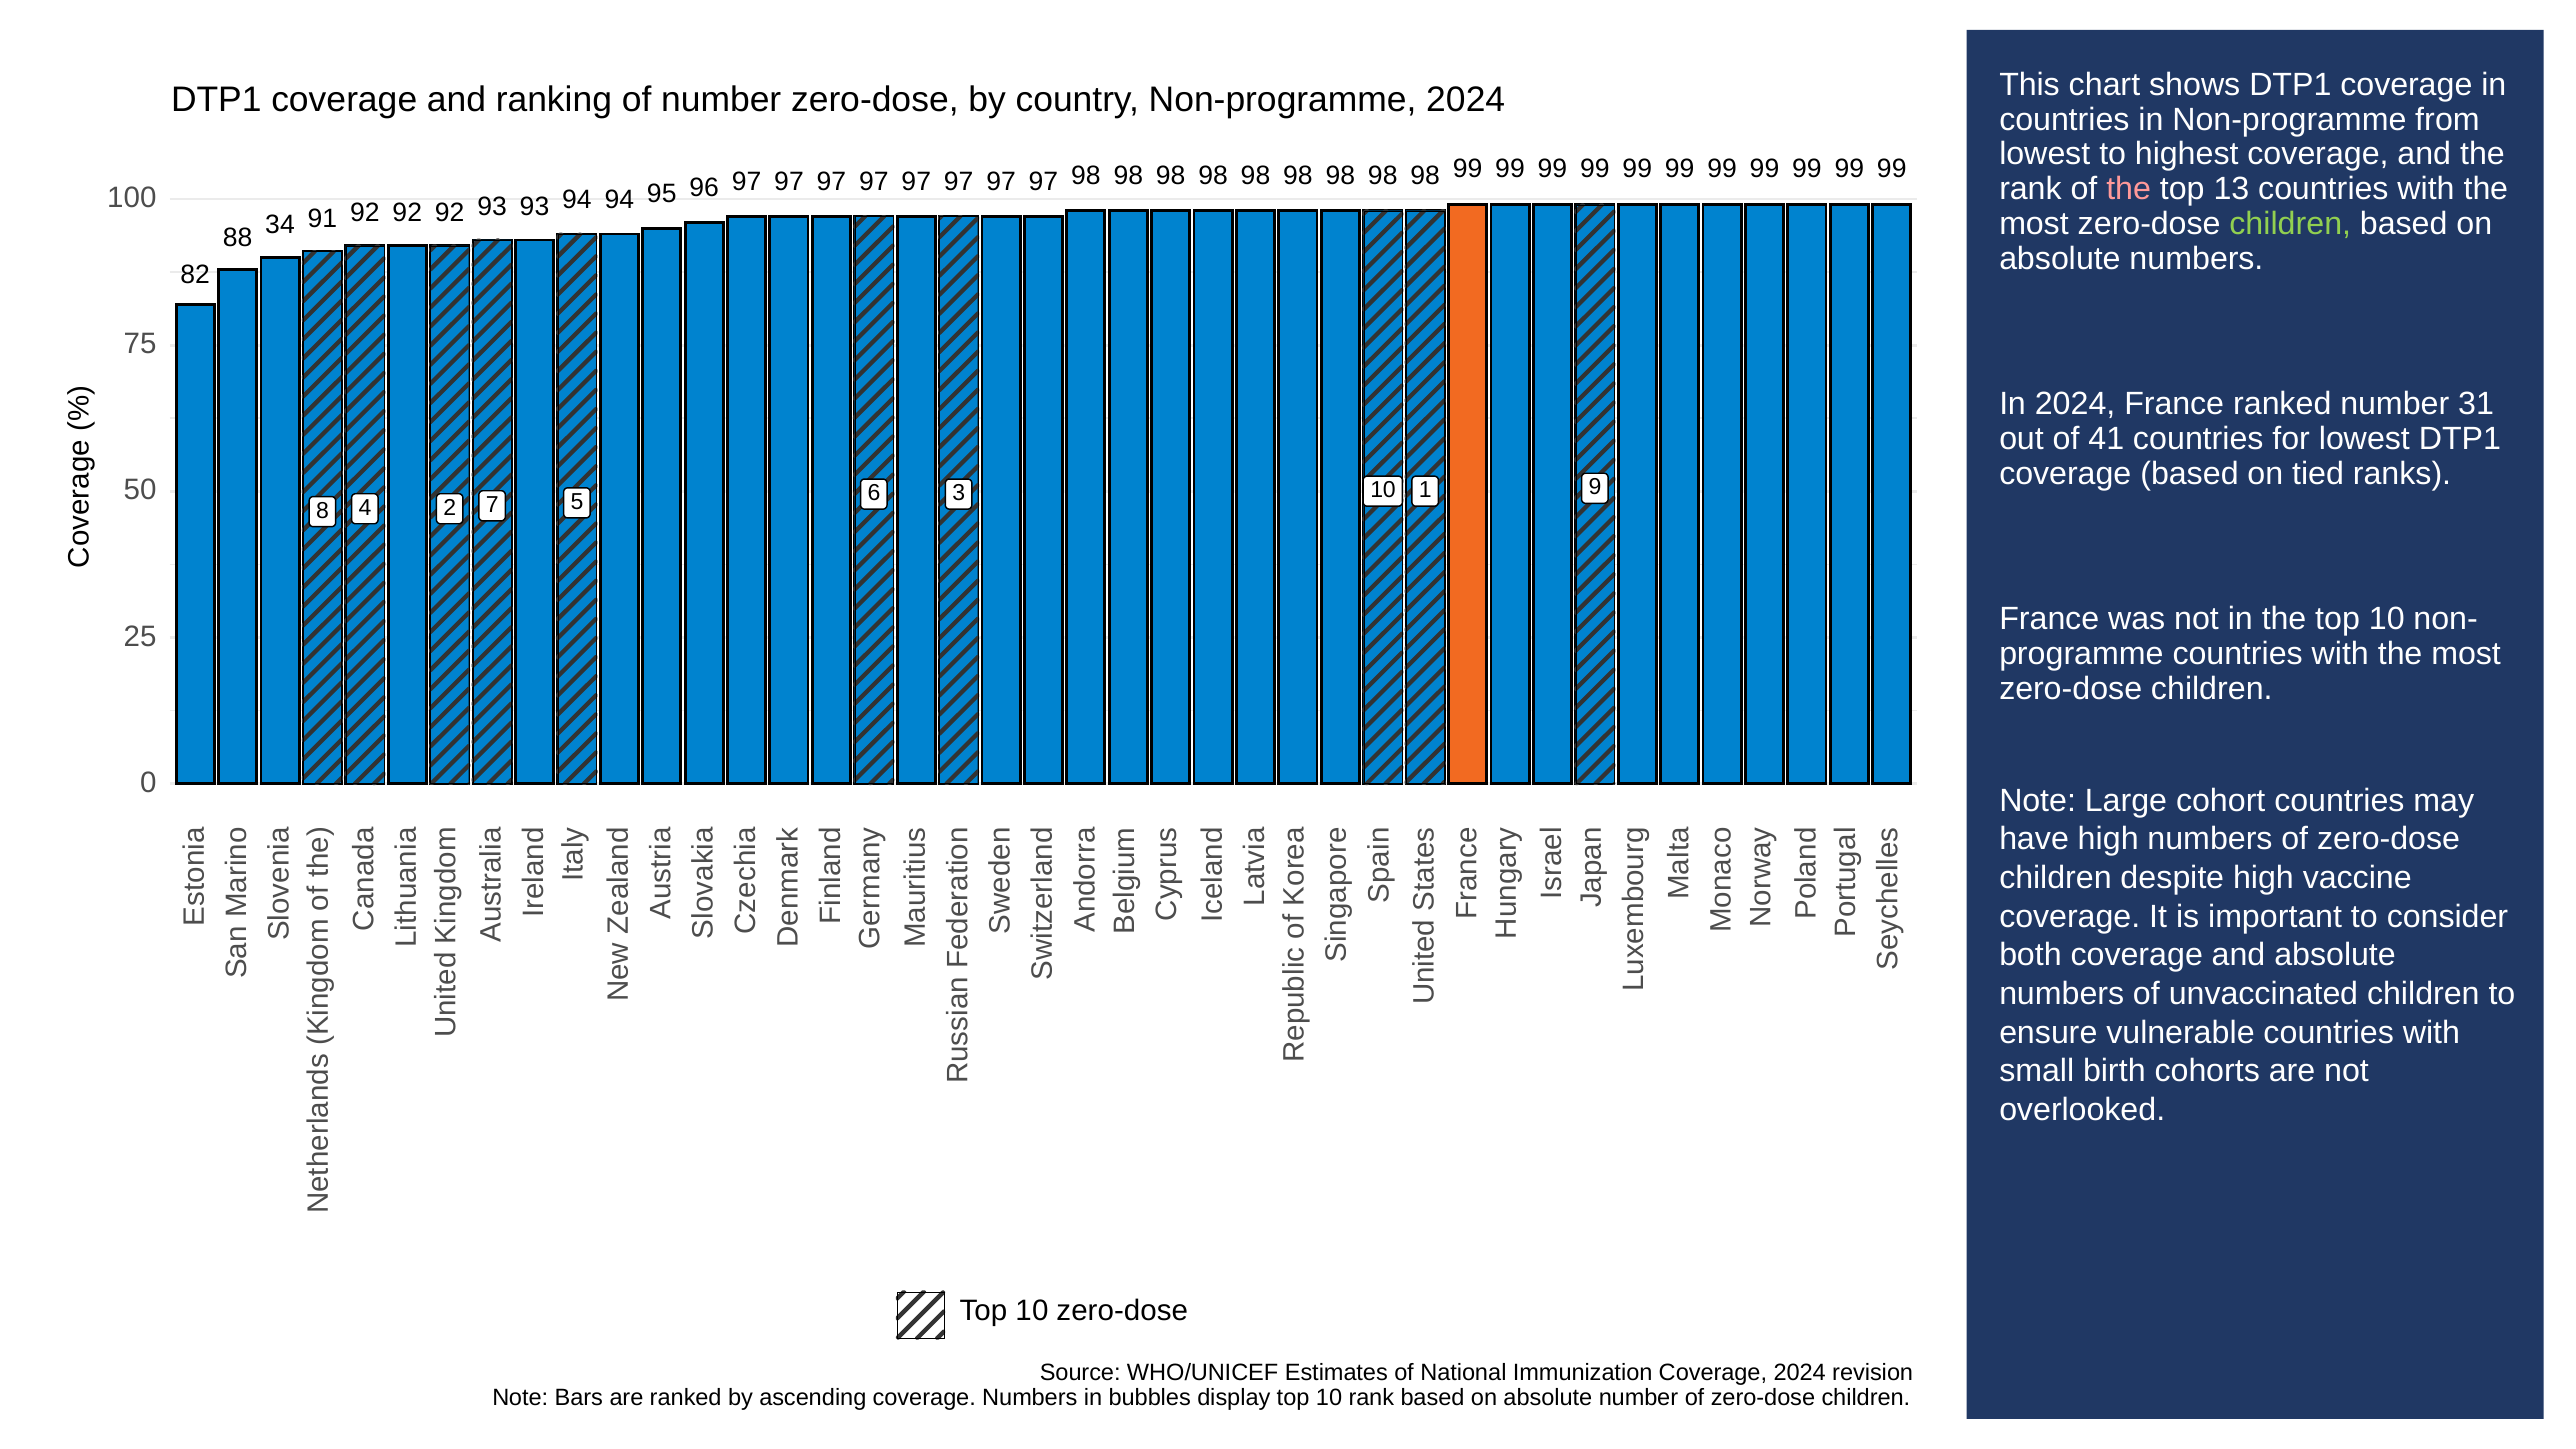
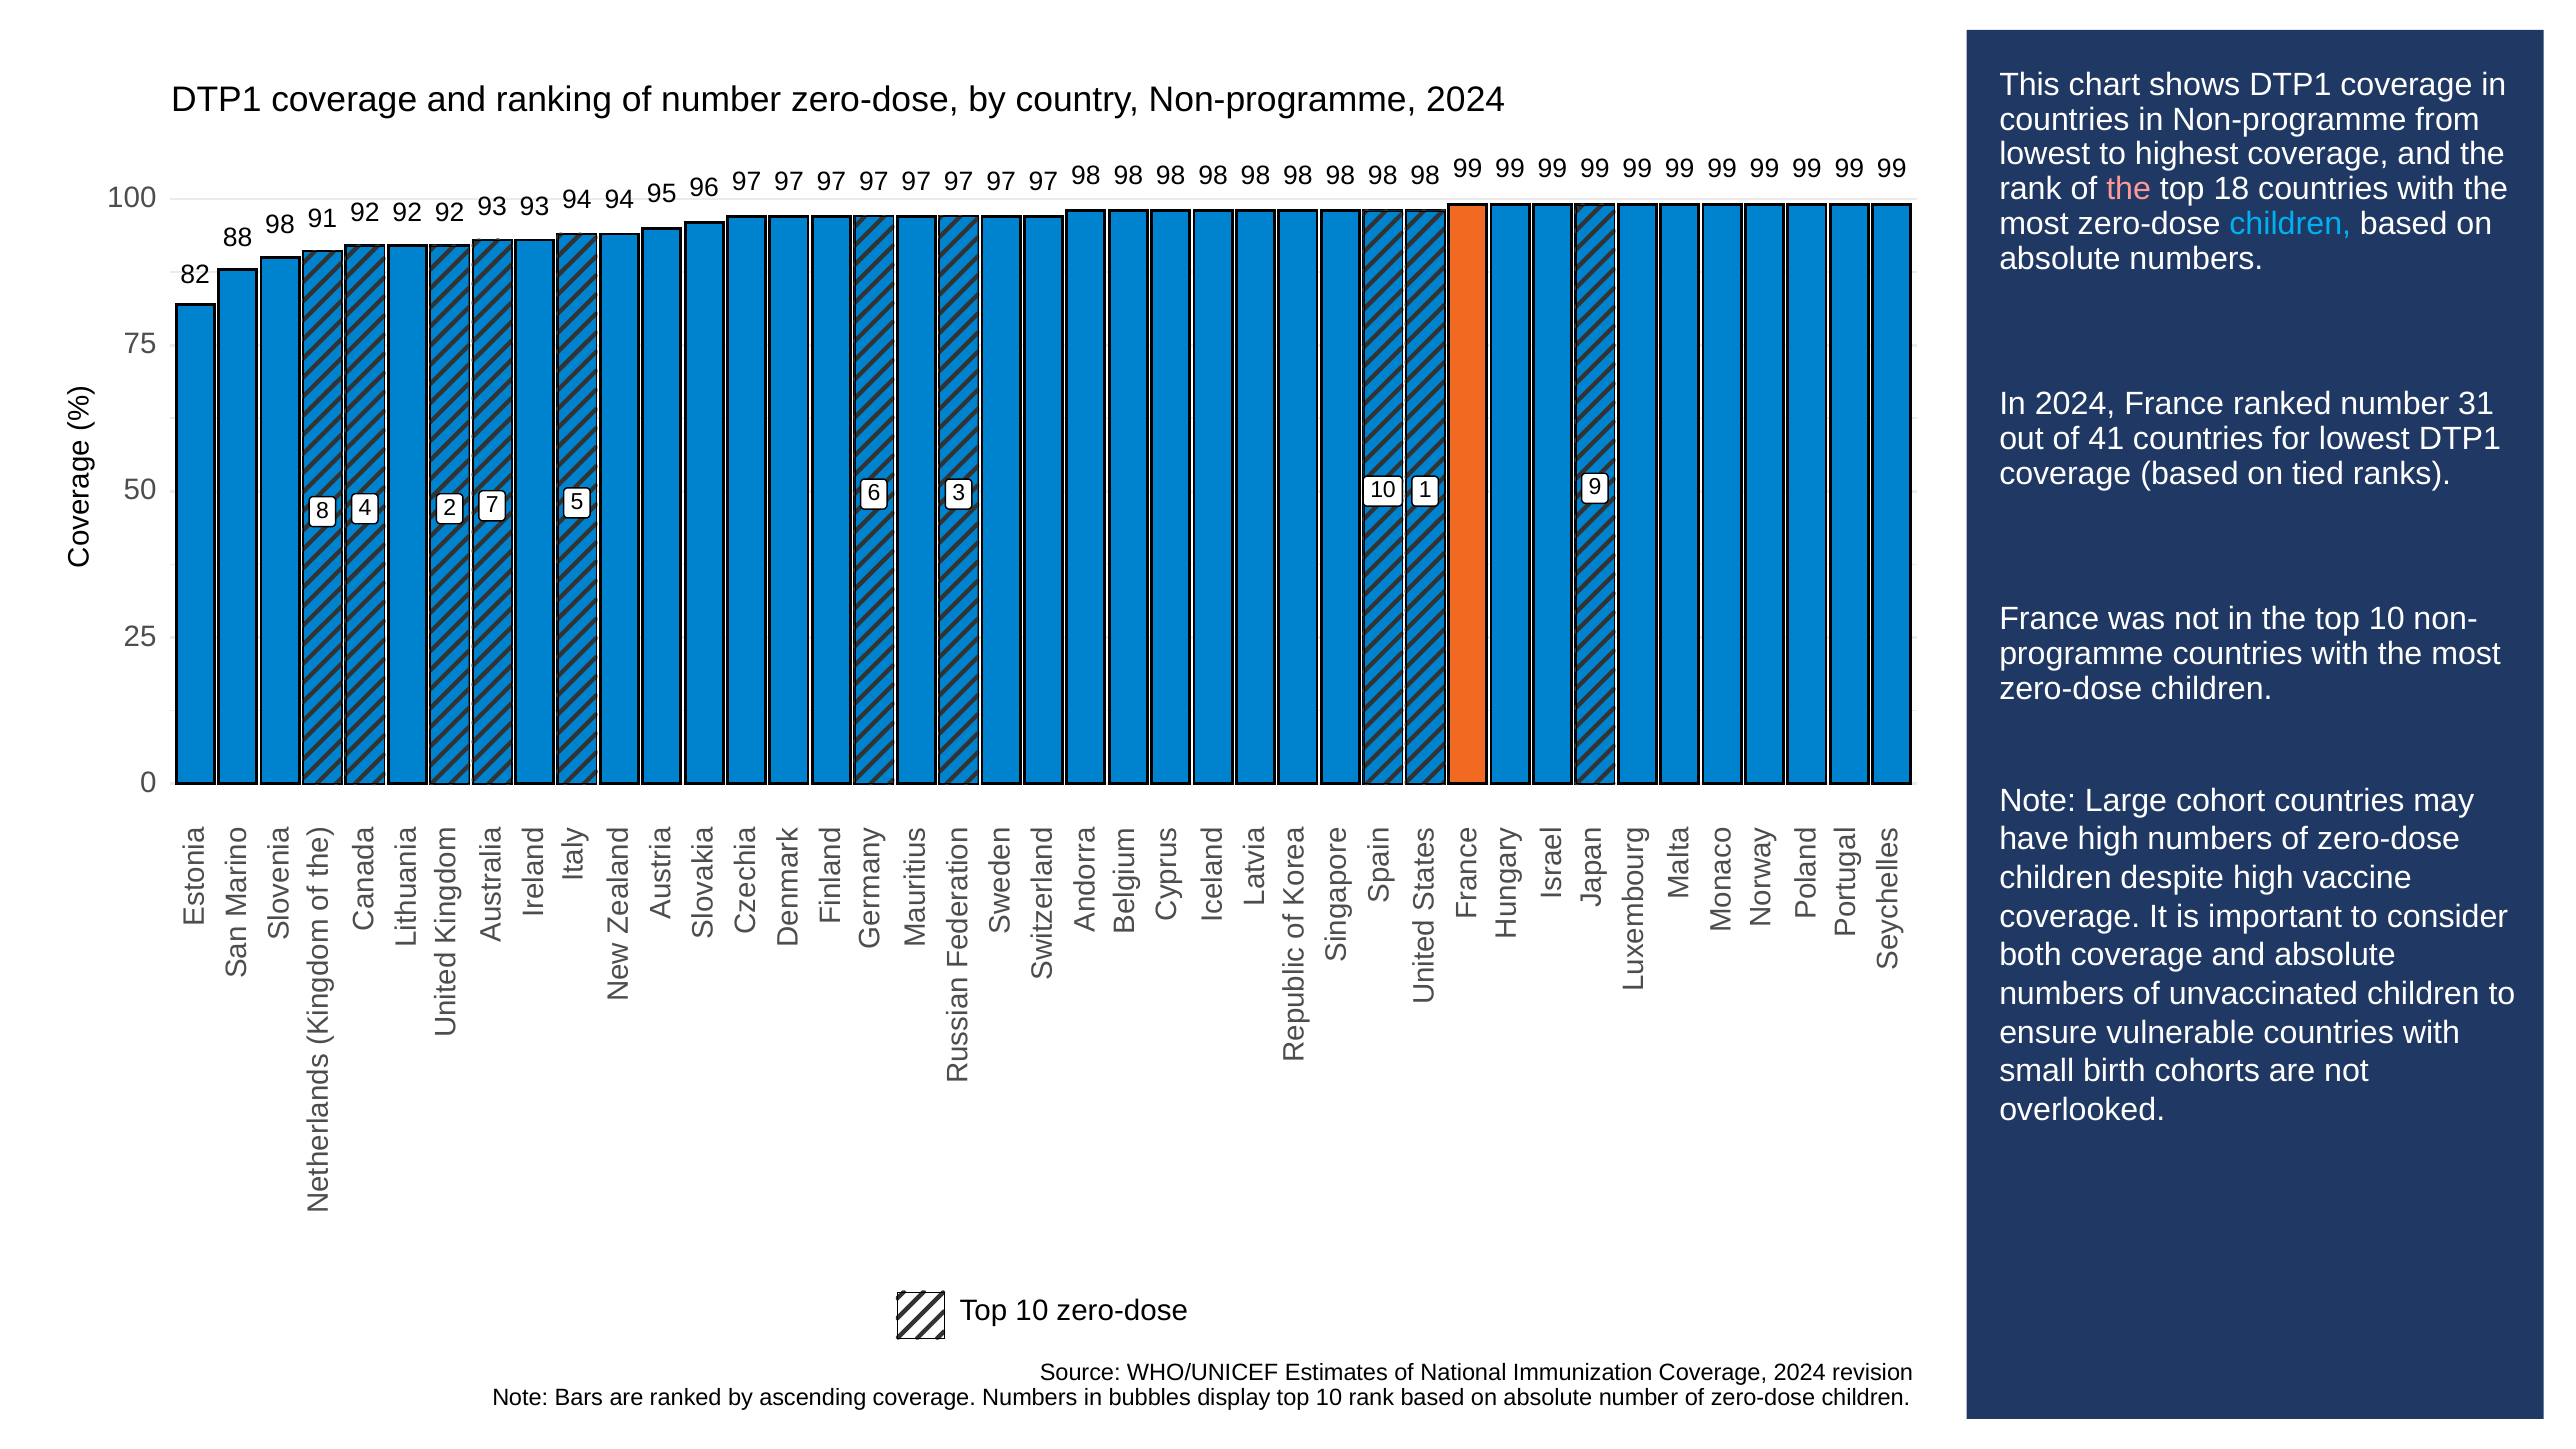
13: 13 -> 18 (2231, 189)
children colour: light green -> light blue (2290, 224)
88 34: 34 -> 98 (280, 225)
